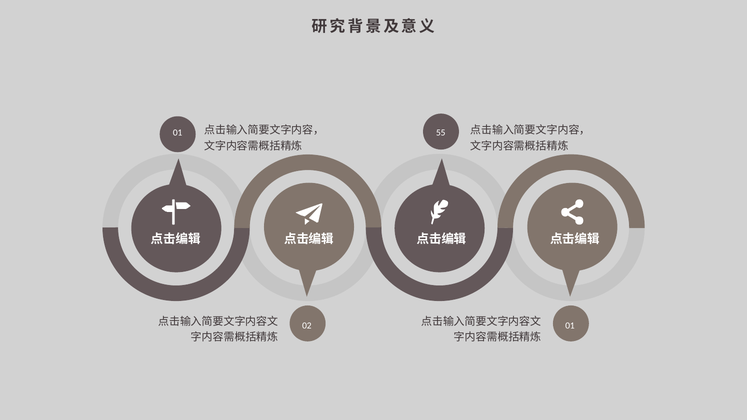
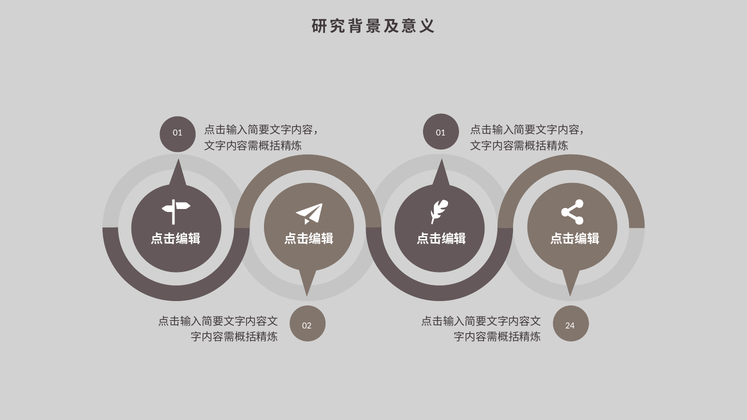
01 55: 55 -> 01 (441, 133)
02 01: 01 -> 24 (570, 326)
